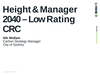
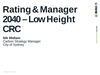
Height: Height -> Rating (17, 10)
Rating: Rating -> Height (61, 19)
